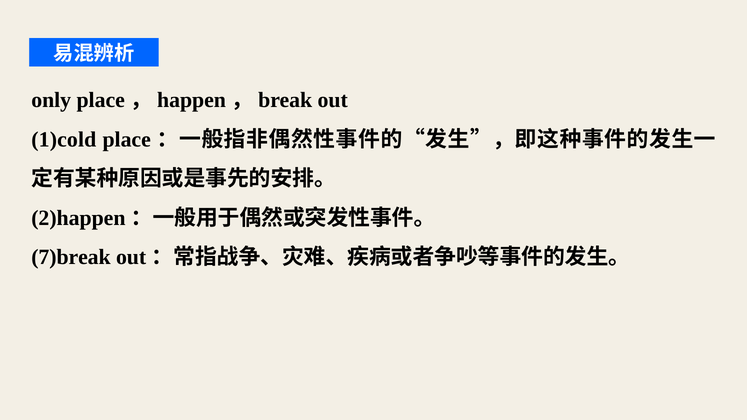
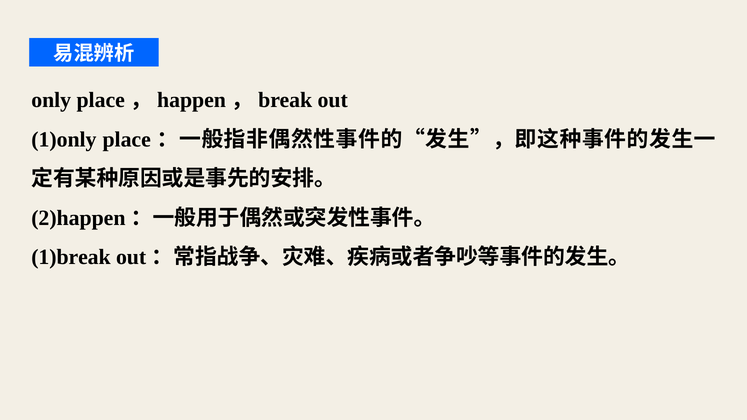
1)cold: 1)cold -> 1)only (64, 140)
7)break: 7)break -> 1)break (71, 257)
